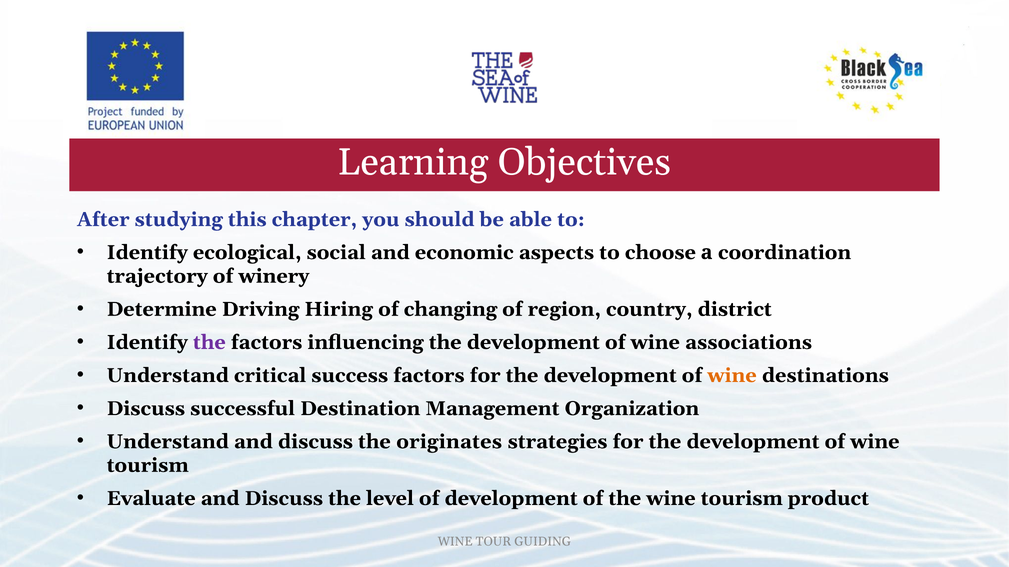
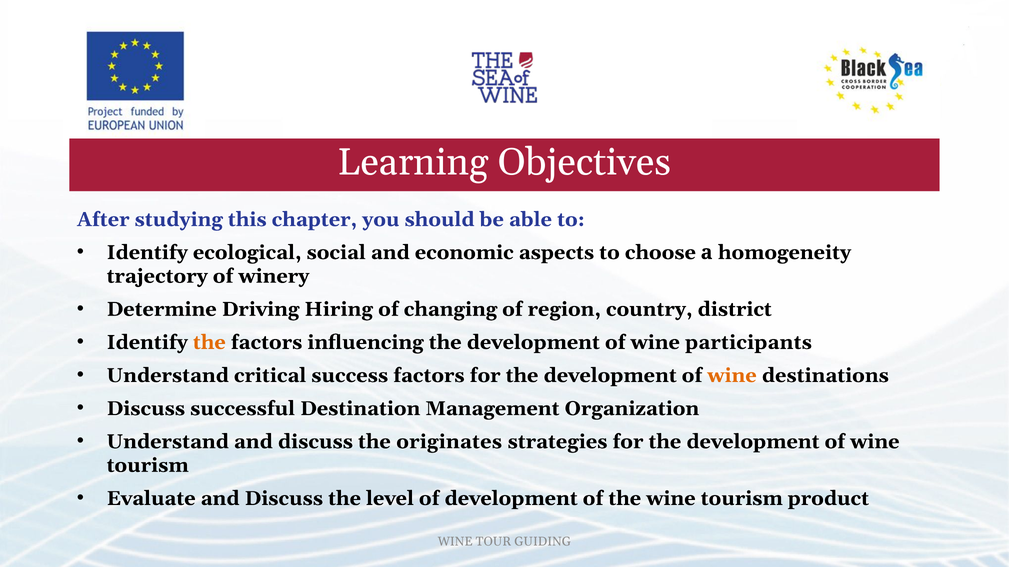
coordination: coordination -> homogeneity (785, 253)
the colour: purple -> orange (209, 343)
associations: associations -> participants (748, 343)
